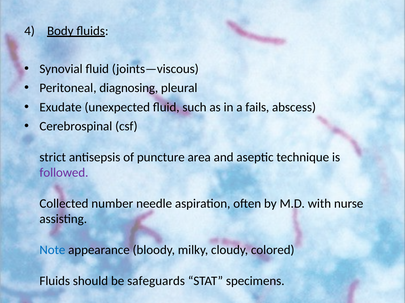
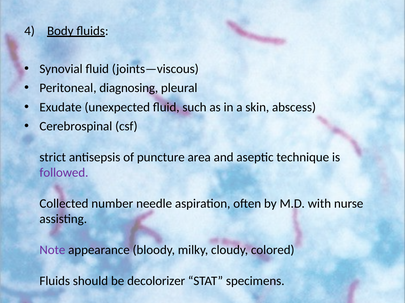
fails: fails -> skin (257, 107)
Note colour: blue -> purple (52, 251)
safeguards: safeguards -> decolorizer (156, 282)
